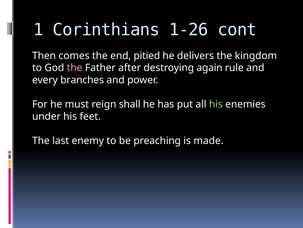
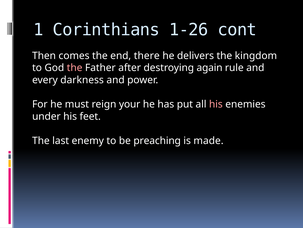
pitied: pitied -> there (147, 56)
branches: branches -> darkness (82, 80)
shall: shall -> your (130, 104)
his colour: light green -> pink (216, 104)
